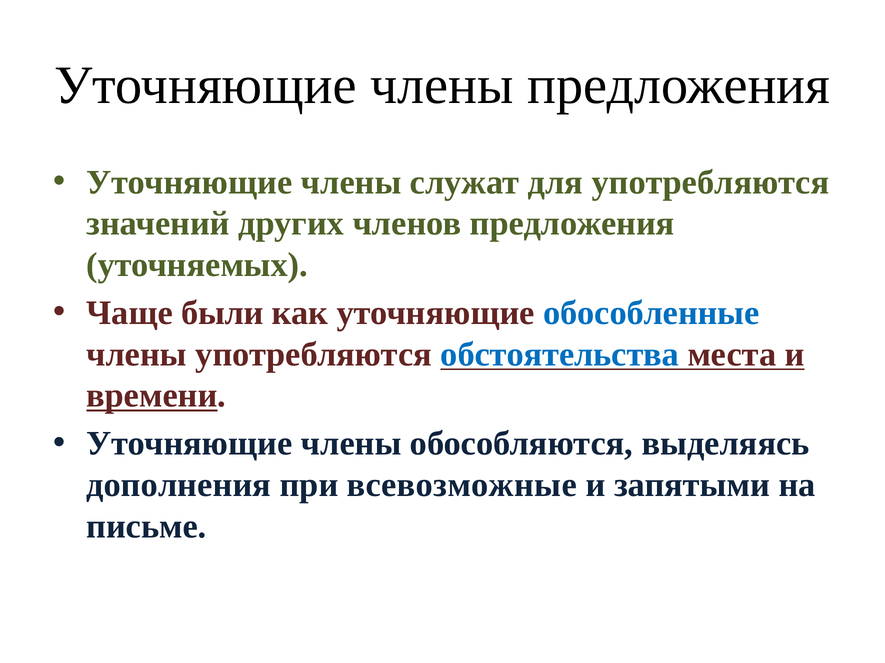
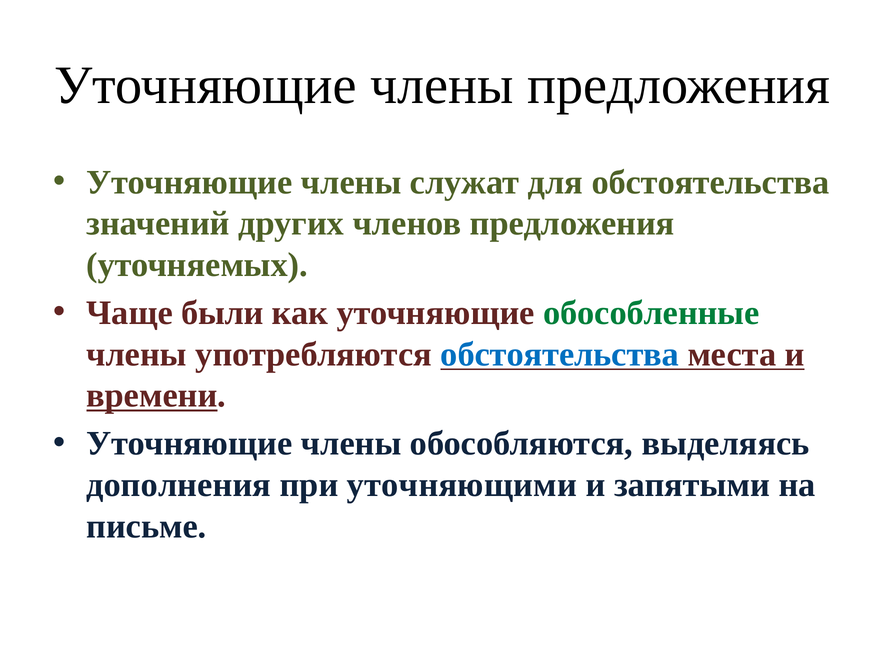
для употребляются: употребляются -> обстоятельства (711, 182)
обособленные colour: blue -> green (651, 313)
всевозможные: всевозможные -> уточняющими (462, 485)
